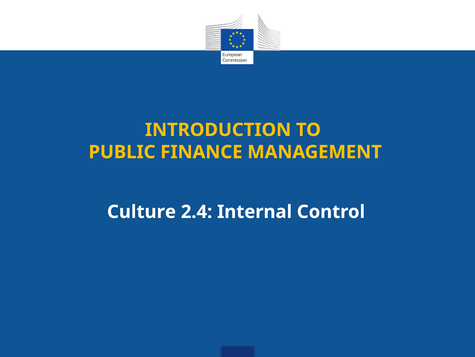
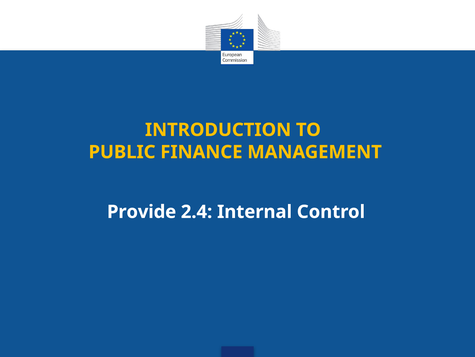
Culture: Culture -> Provide (142, 211)
